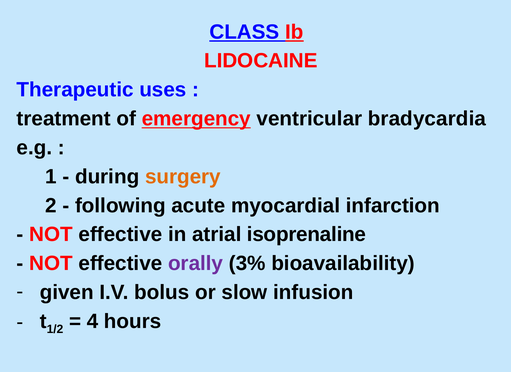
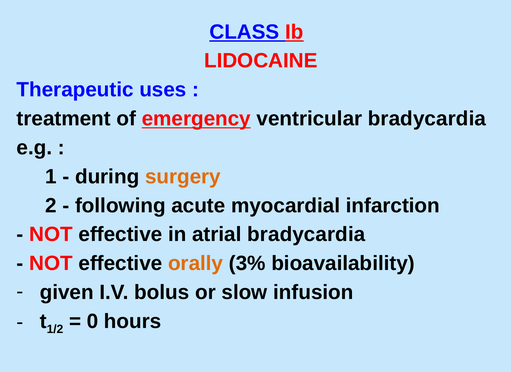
atrial isoprenaline: isoprenaline -> bradycardia (306, 234)
orally colour: purple -> orange (196, 263)
4: 4 -> 0 (93, 321)
